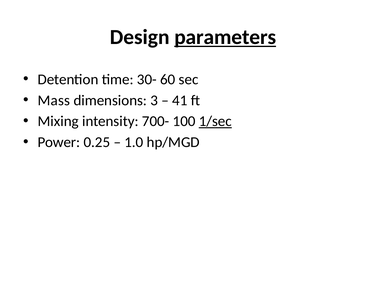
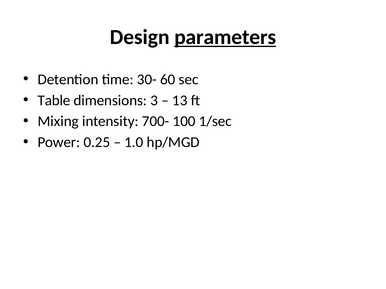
Mass: Mass -> Table (54, 100)
41: 41 -> 13 (180, 100)
1/sec underline: present -> none (215, 121)
